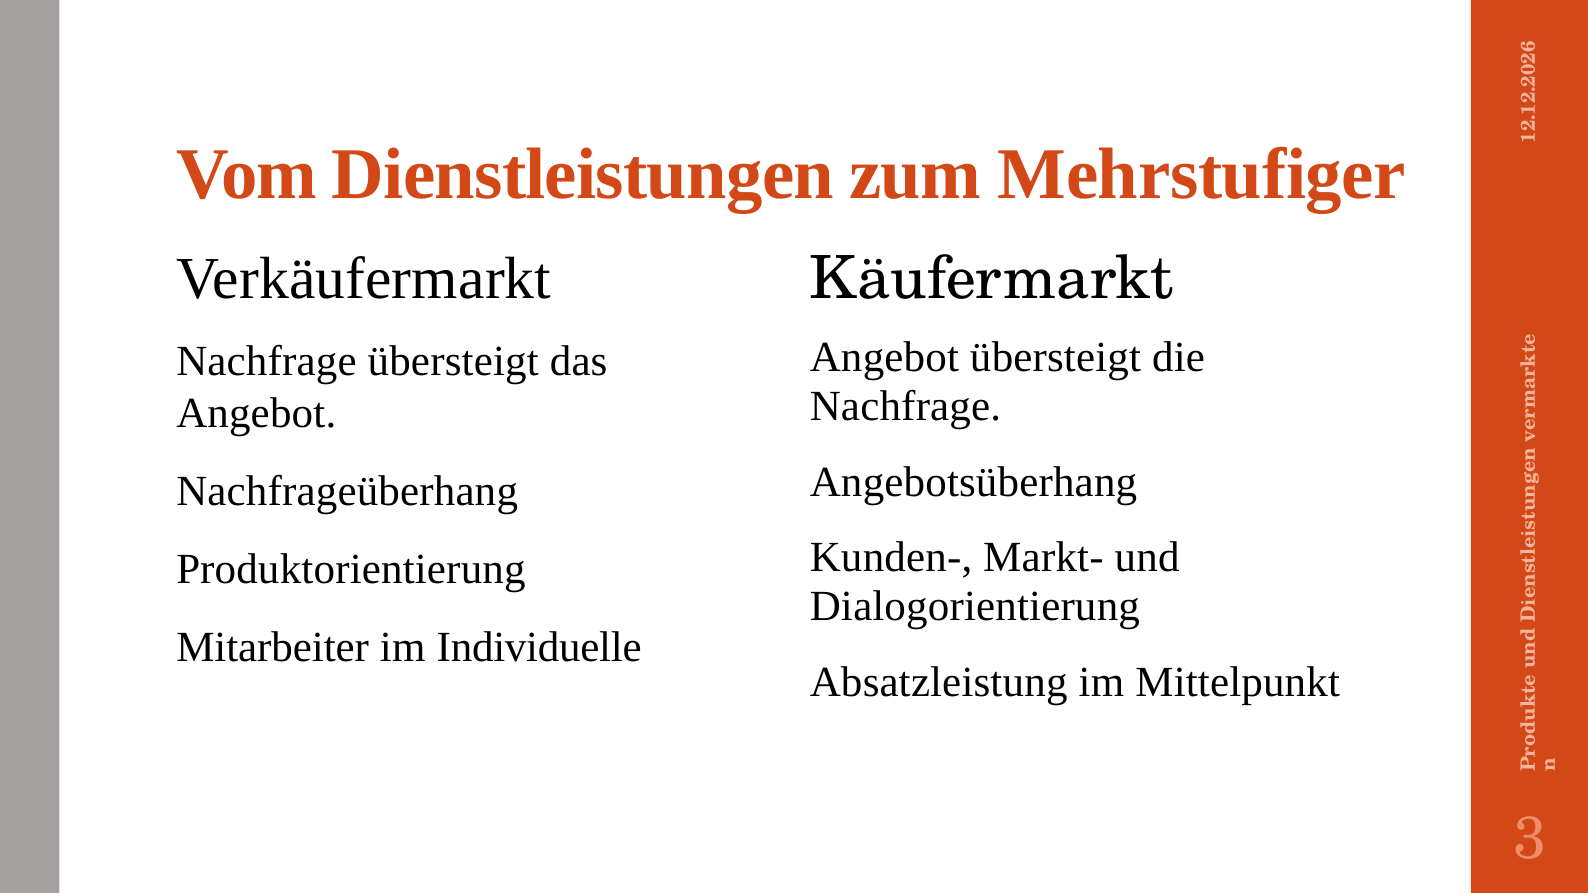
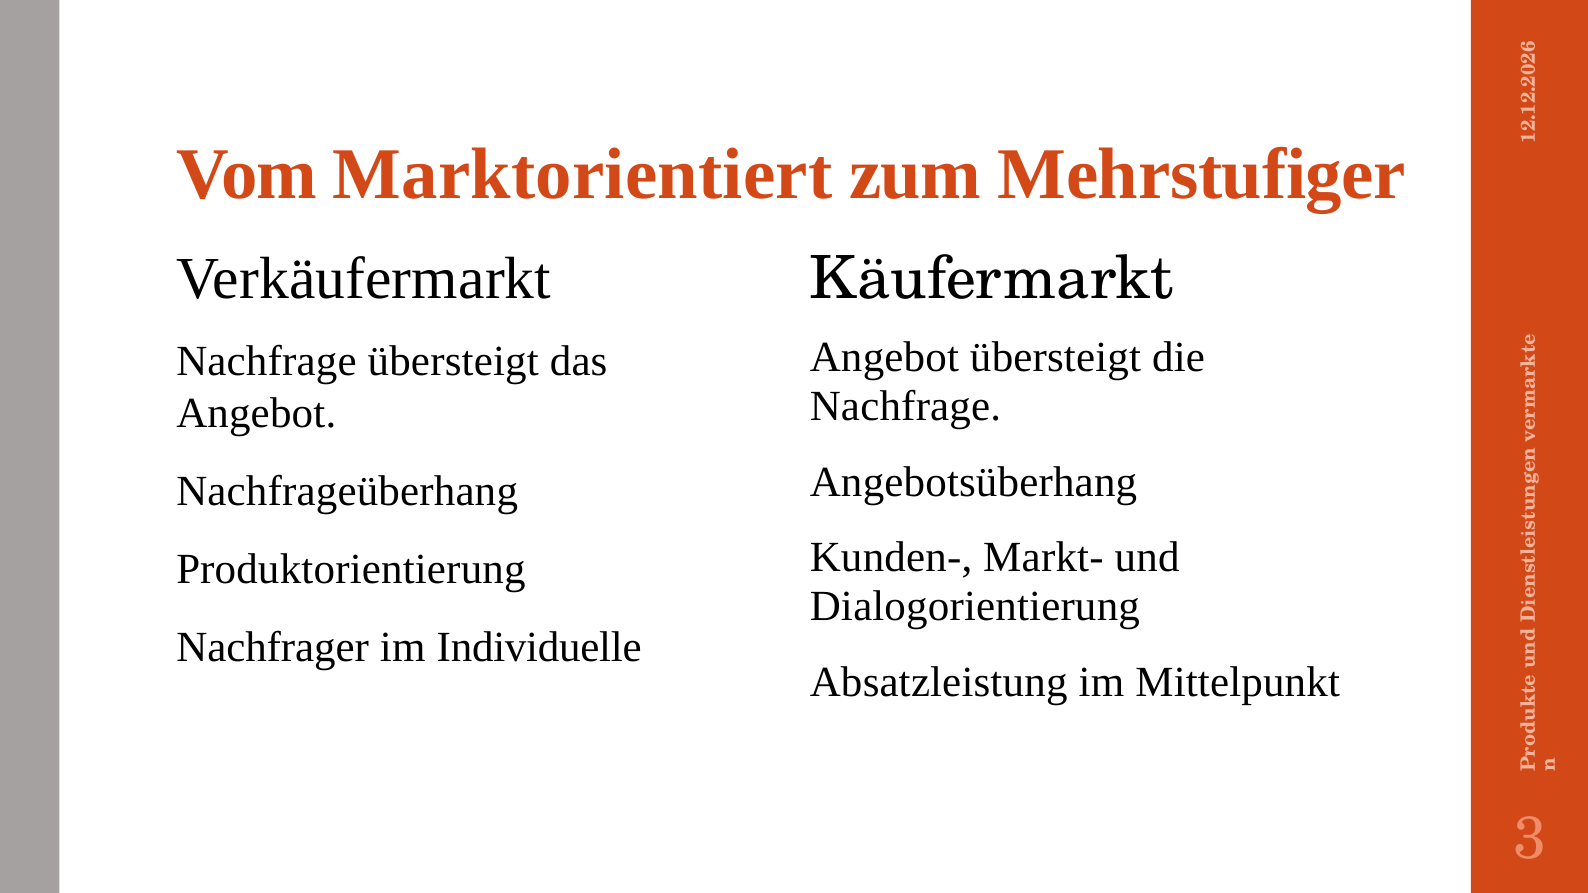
Dienstleistungen: Dienstleistungen -> Marktorientiert (583, 175)
Mitarbeiter: Mitarbeiter -> Nachfrager (273, 648)
